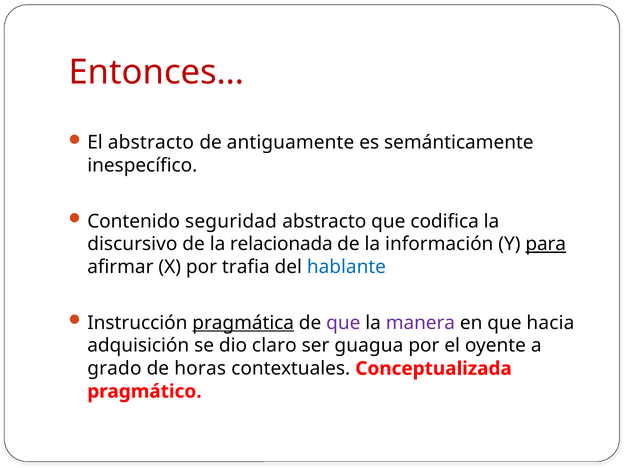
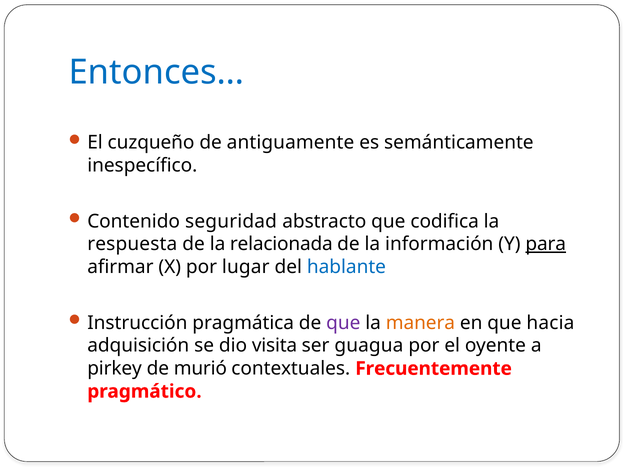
Entonces… colour: red -> blue (156, 72)
El abstracto: abstracto -> cuzqueño (151, 143)
discursivo: discursivo -> respuesta (132, 244)
trafia: trafia -> lugar (246, 267)
pragmática underline: present -> none (243, 323)
manera colour: purple -> orange (420, 323)
claro: claro -> visita (275, 346)
grado: grado -> pirkey (115, 369)
horas: horas -> murió (200, 369)
Conceptualizada: Conceptualizada -> Frecuentemente (434, 369)
